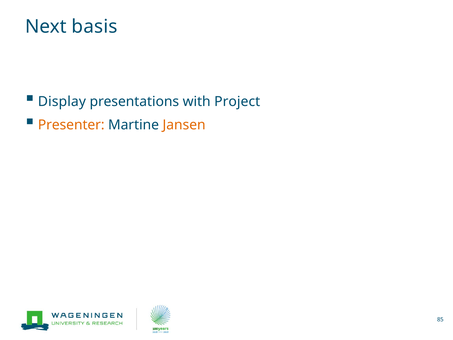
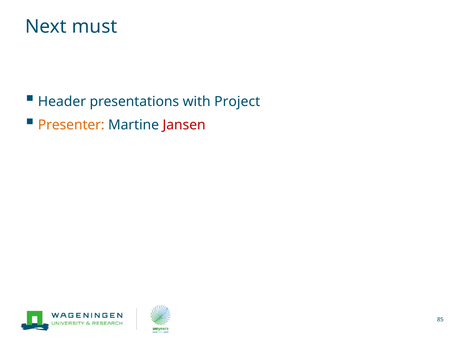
basis: basis -> must (95, 27)
Display: Display -> Header (62, 102)
Jansen colour: orange -> red (184, 125)
